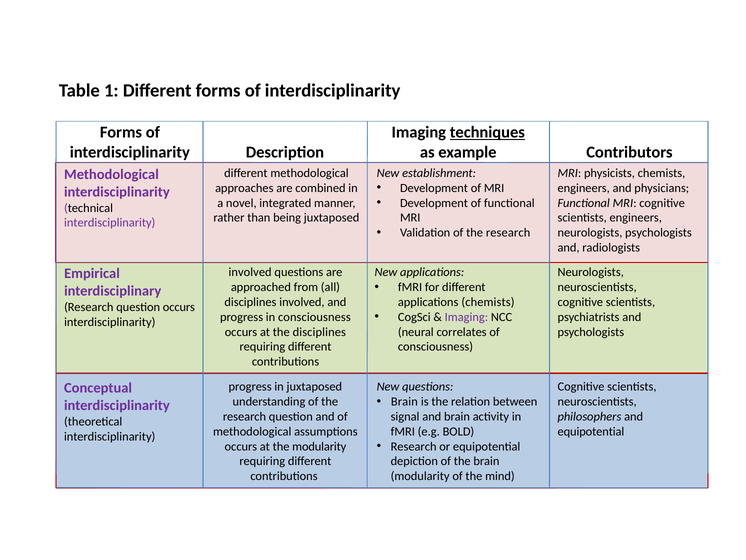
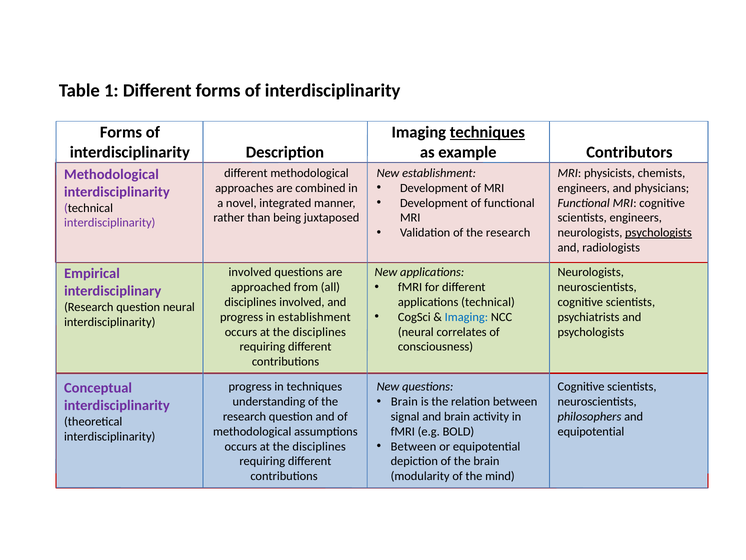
psychologists underline: none -> present (658, 233)
applications chemists: chemists -> technical (488, 302)
question occurs: occurs -> neural (179, 307)
Imaging colour: purple -> blue (466, 317)
in consciousness: consciousness -> establishment (314, 317)
in juxtaposed: juxtaposed -> techniques (314, 386)
Research: Research -> Between (414, 446)
modularity: modularity -> disciplines (319, 446)
